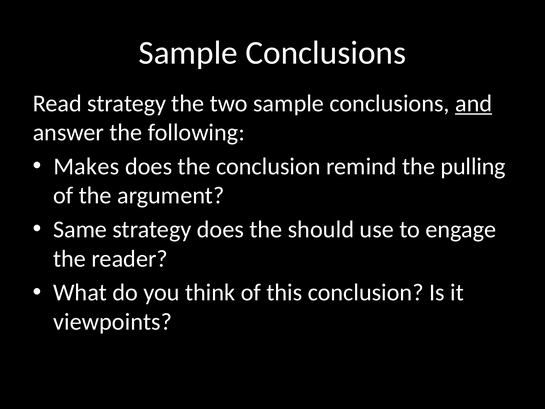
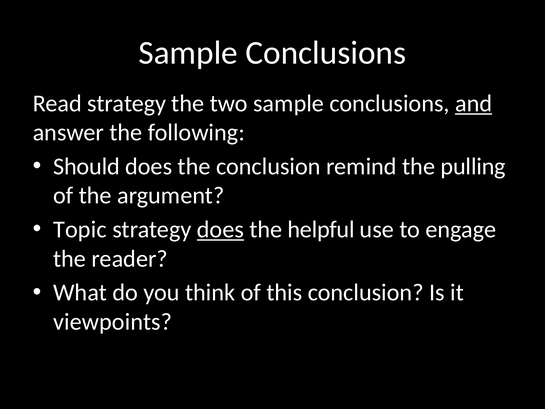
Makes: Makes -> Should (86, 166)
Same: Same -> Topic (80, 229)
does underline: none -> present (220, 229)
should: should -> helpful (321, 229)
